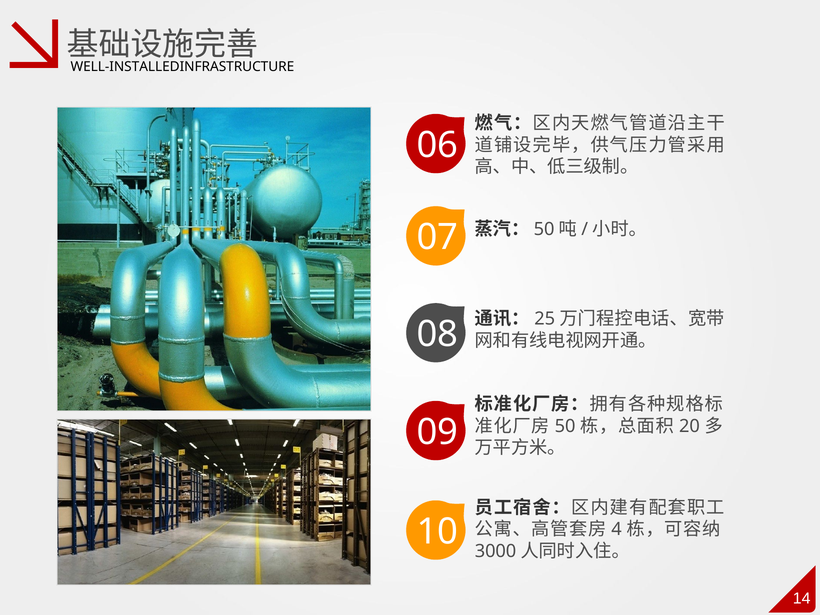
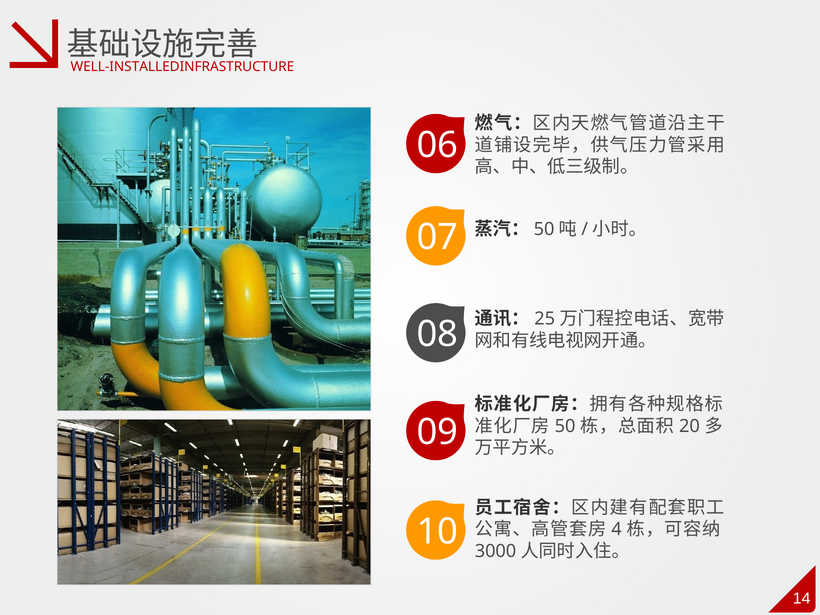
WELL-INSTALLEDINFRASTRUCTURE colour: black -> red (182, 67)
